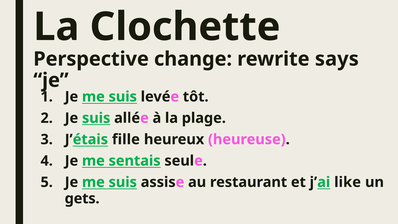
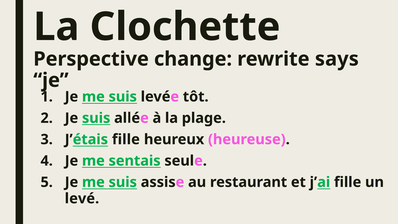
j’ai like: like -> fille (348, 182)
gets: gets -> levé (82, 198)
